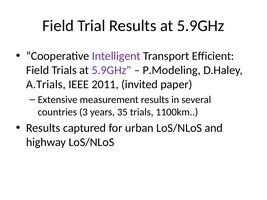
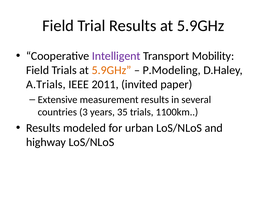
Efficient: Efficient -> Mobility (213, 56)
5.9GHz colour: purple -> orange (111, 70)
captured: captured -> modeled (85, 128)
